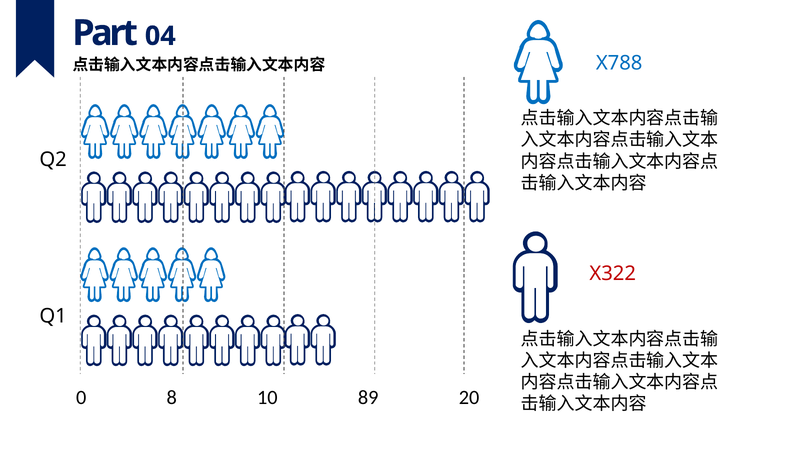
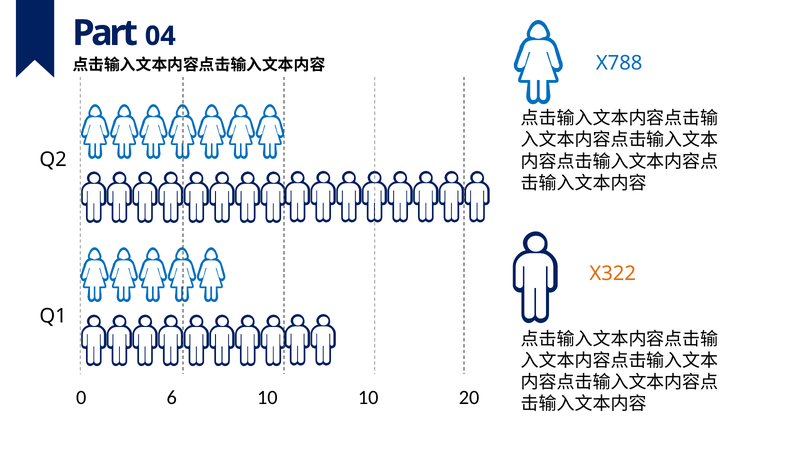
X322 colour: red -> orange (613, 274)
8: 8 -> 6 (172, 398)
10 89: 89 -> 10 (368, 398)
